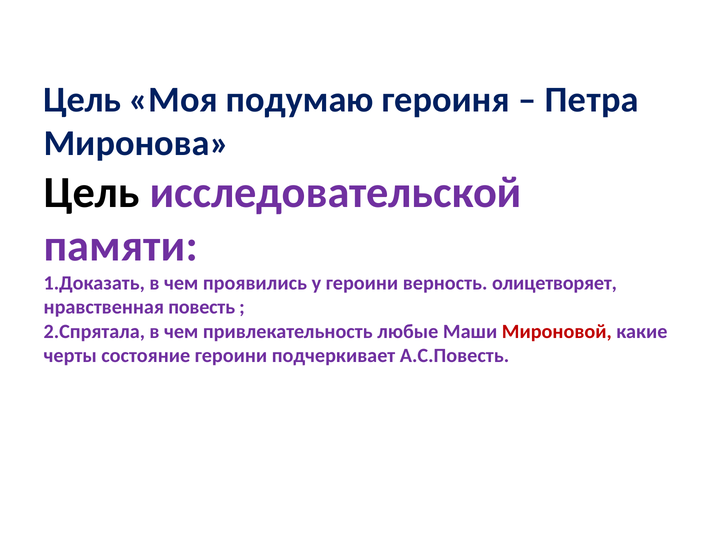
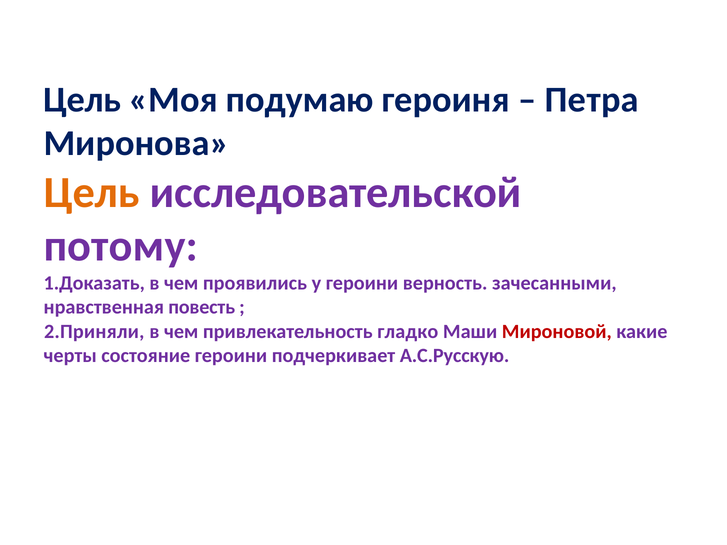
Цель colour: black -> orange (92, 193)
памяти: памяти -> потому (121, 246)
олицетворяет: олицетворяет -> зачесанными (554, 283)
2.Спрятала: 2.Спрятала -> 2.Приняли (94, 332)
любые: любые -> гладко (408, 332)
А.С.Повесть: А.С.Повесть -> А.С.Русскую (455, 356)
